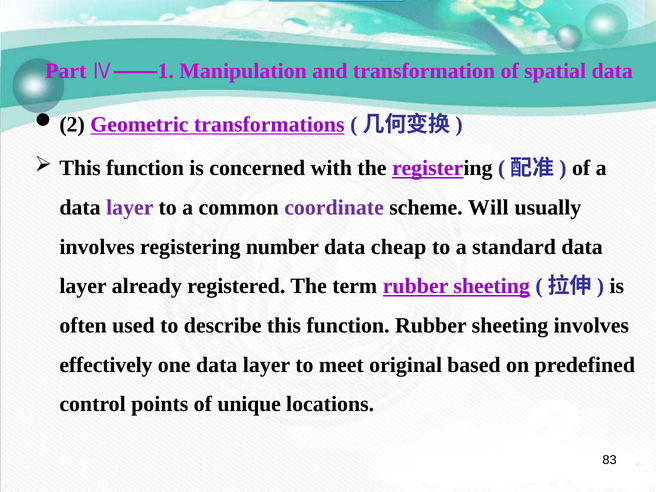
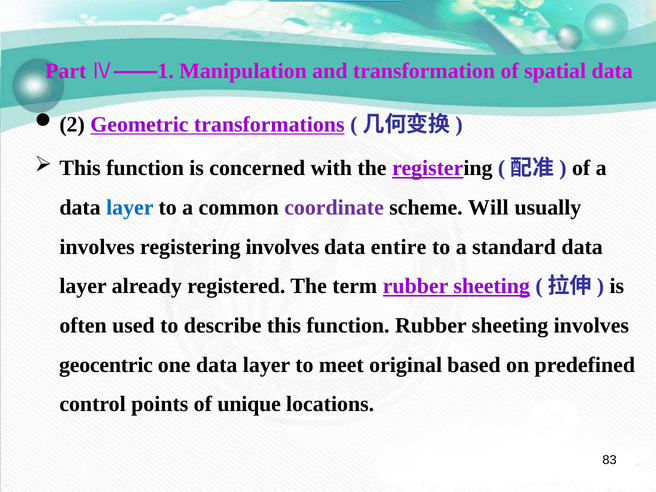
layer colour: purple -> blue (130, 207)
registering number: number -> involves (282, 247)
cheap: cheap -> entire (399, 247)
effectively: effectively -> geocentric (106, 365)
